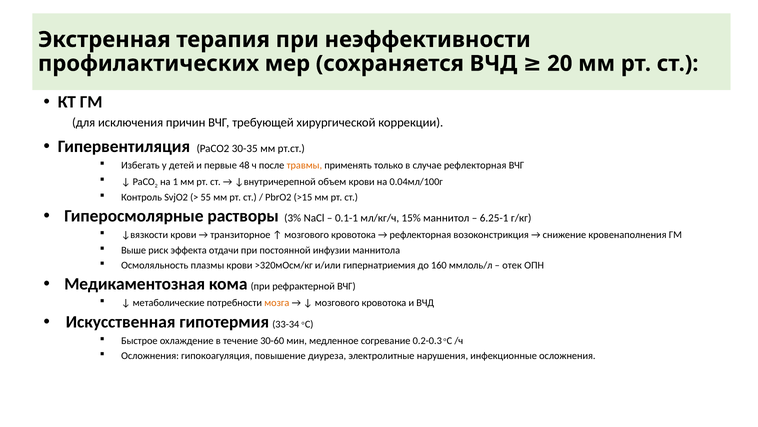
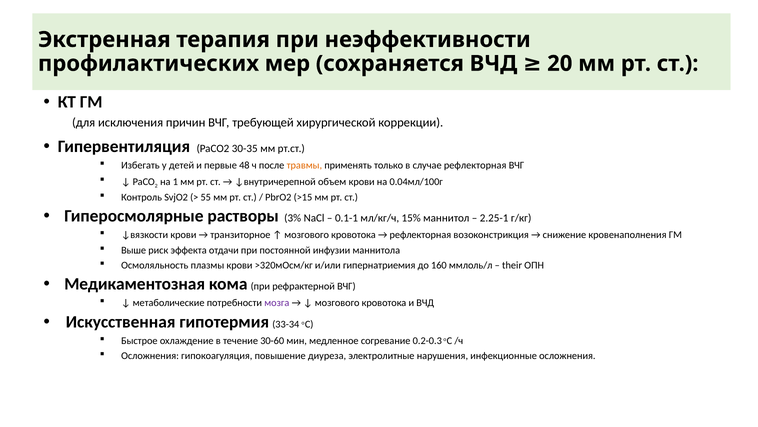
6.25-1: 6.25-1 -> 2.25-1 (494, 218)
отек: отек -> their (512, 265)
мозга colour: orange -> purple (277, 303)
